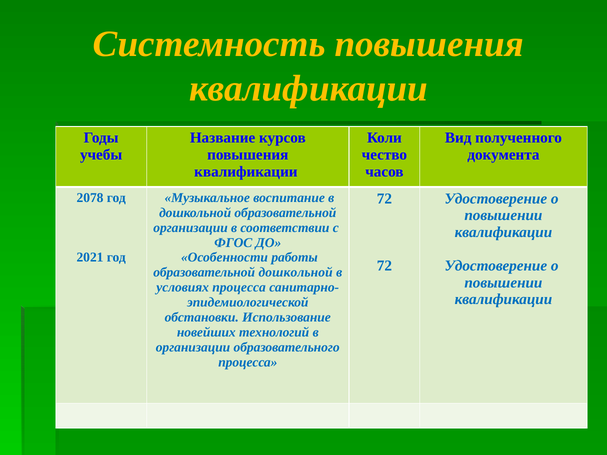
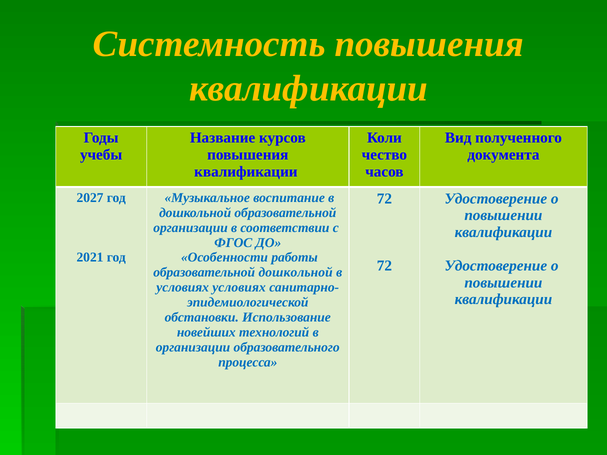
2078: 2078 -> 2027 (90, 198)
условиях процесса: процесса -> условиях (239, 288)
